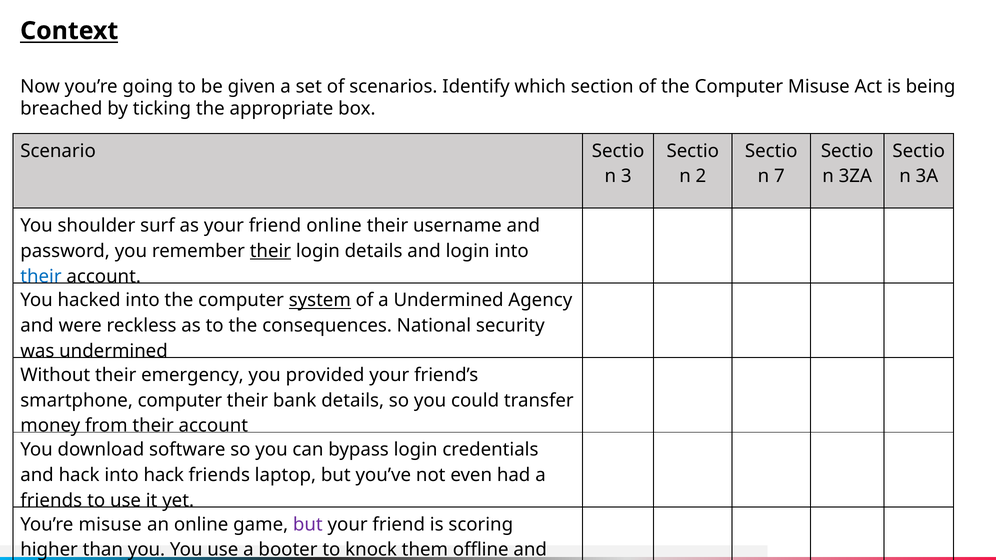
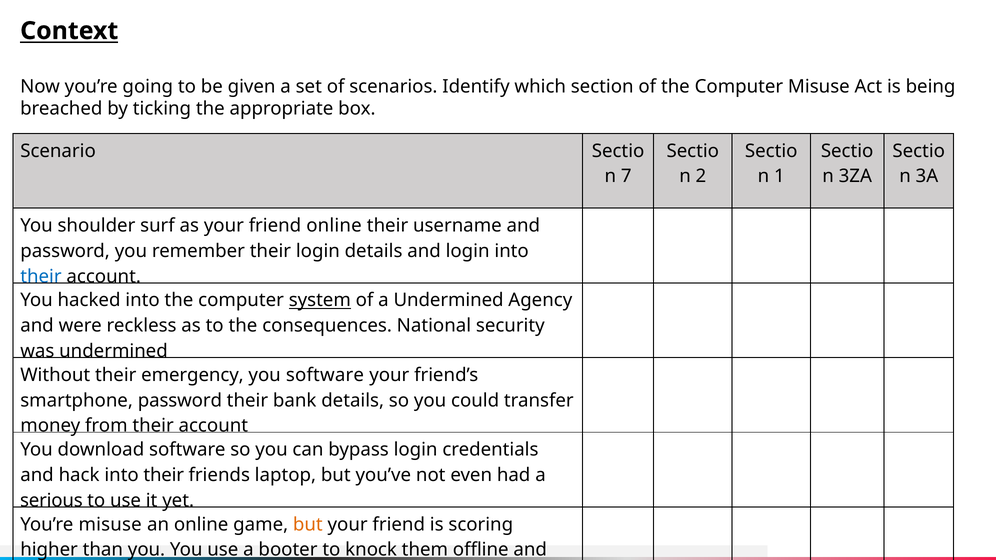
3: 3 -> 7 (626, 176)
7: 7 -> 1 (779, 176)
their underline: present -> none (270, 251)
you provided: provided -> software (325, 375)
smartphone computer: computer -> password (180, 401)
hack into hack: hack -> their (164, 475)
friends: friends -> serious (51, 501)
but colour: purple -> orange (308, 525)
